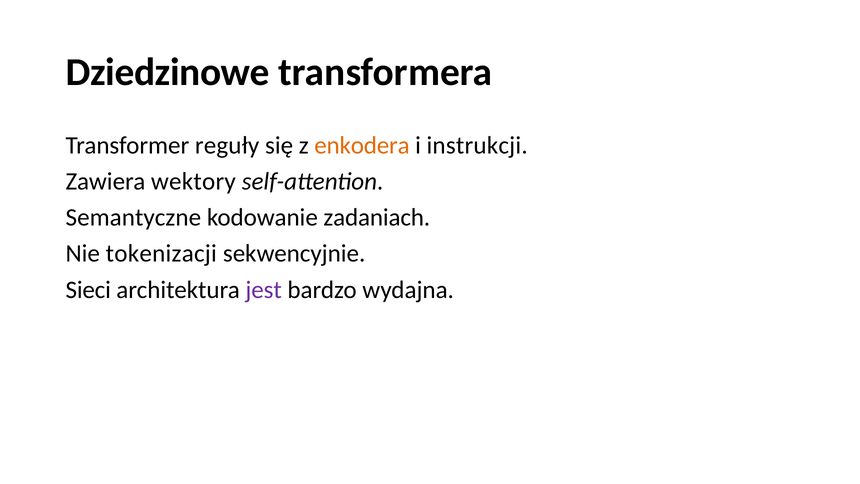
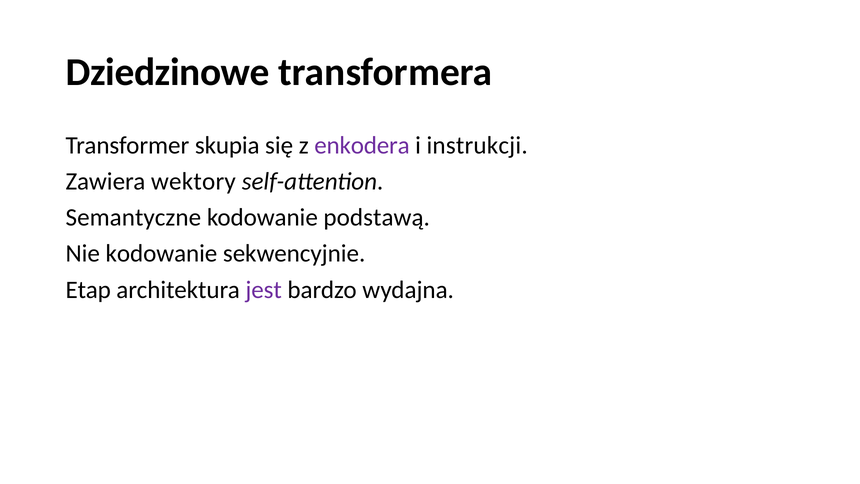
reguły: reguły -> skupia (227, 145)
enkodera colour: orange -> purple (362, 145)
zadaniach: zadaniach -> podstawą (377, 218)
Nie tokenizacji: tokenizacji -> kodowanie (161, 254)
Sieci: Sieci -> Etap (88, 290)
